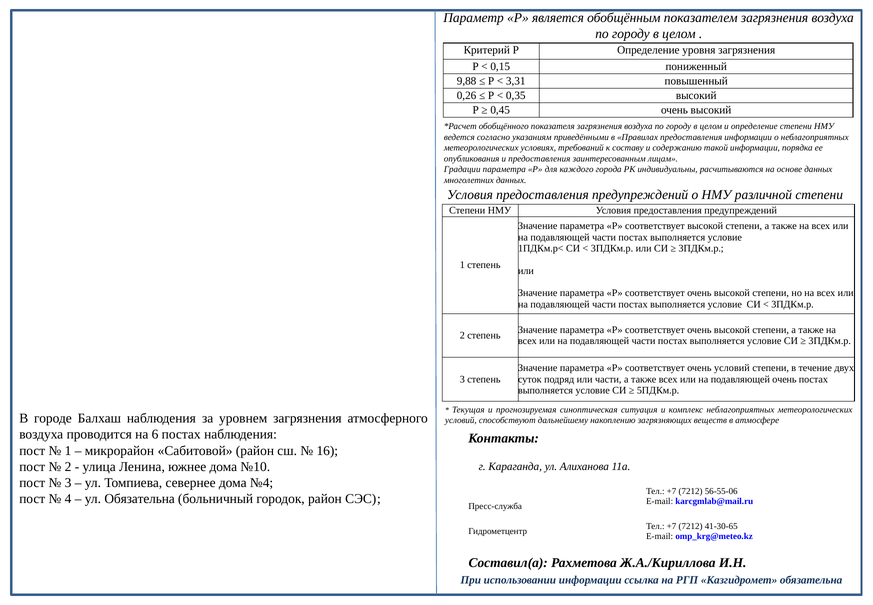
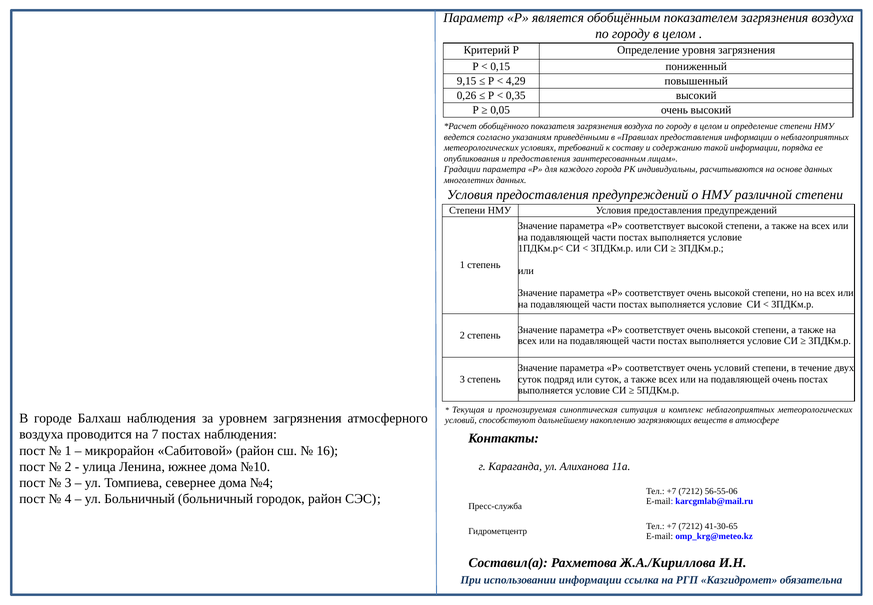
9,88: 9,88 -> 9,15 (467, 81)
3,31: 3,31 -> 4,29 (516, 81)
0,45: 0,45 -> 0,05 (500, 110)
или части: части -> суток (608, 379)
6: 6 -> 7 (155, 434)
ул Обязательна: Обязательна -> Больничный (140, 498)
